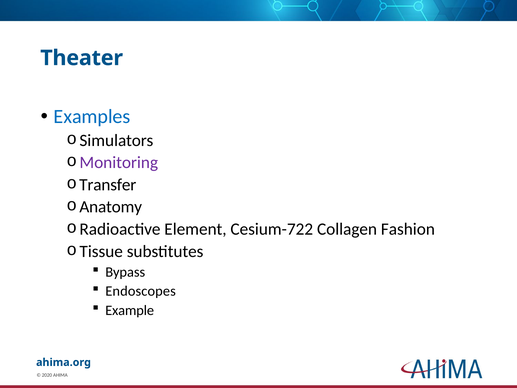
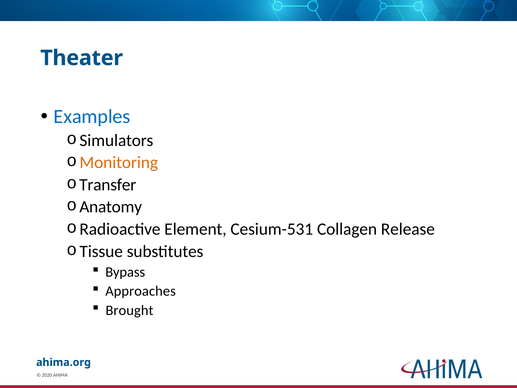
Monitoring colour: purple -> orange (119, 162)
Cesium-722: Cesium-722 -> Cesium-531 (272, 229)
Fashion: Fashion -> Release (408, 229)
Endoscopes: Endoscopes -> Approaches (141, 291)
Example: Example -> Brought (129, 310)
